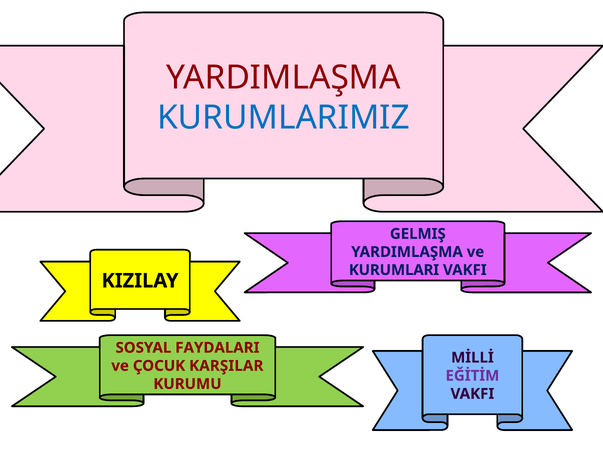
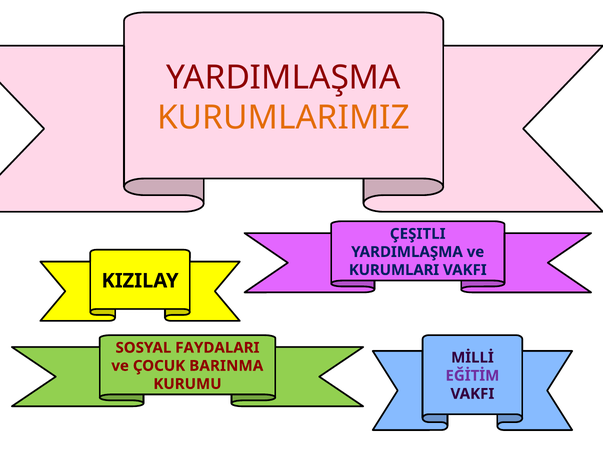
KURUMLARIMIZ colour: blue -> orange (284, 118)
GELMIŞ: GELMIŞ -> ÇEŞITLI (418, 234)
KARŞILAR: KARŞILAR -> BARINMA (226, 366)
